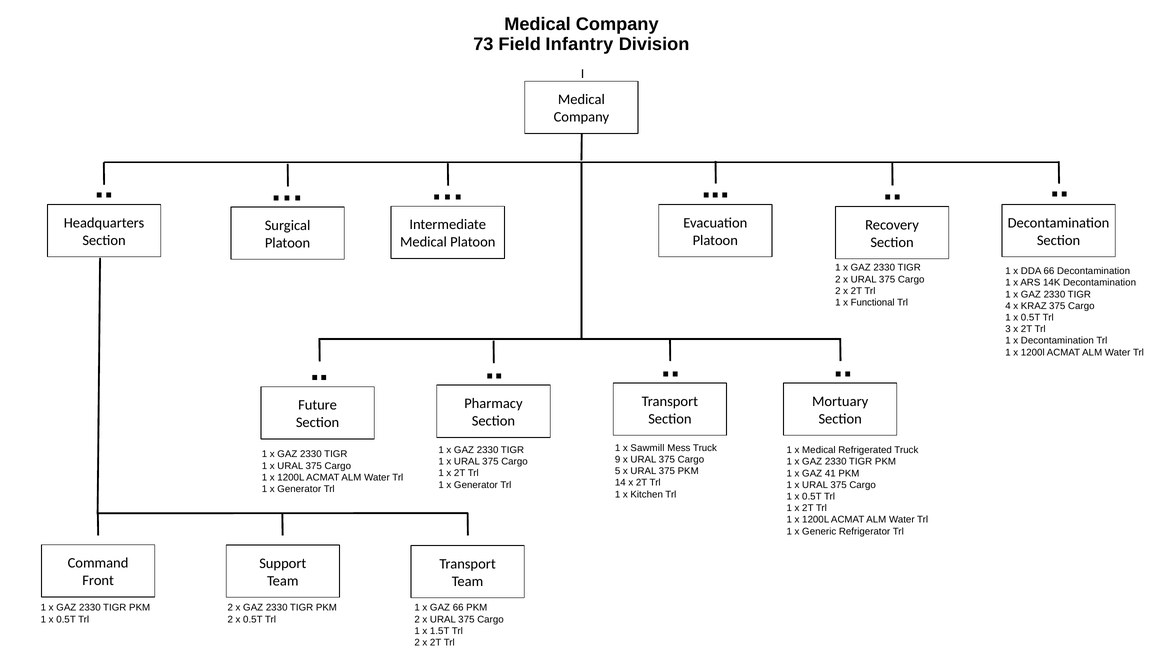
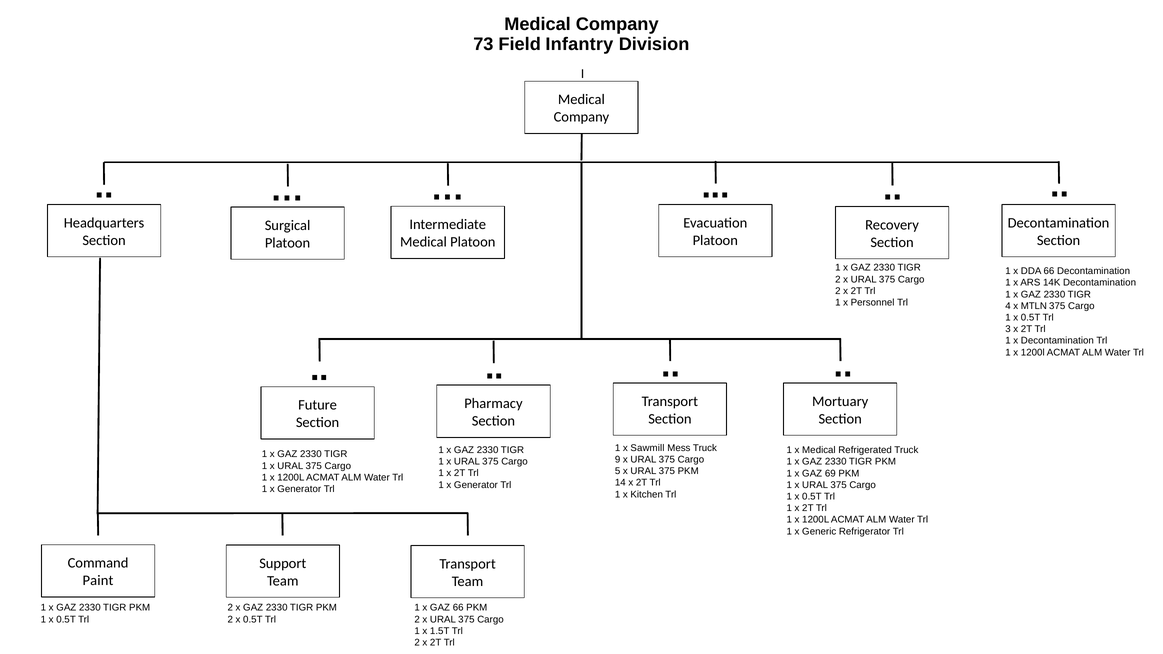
Functional: Functional -> Personnel (873, 303)
KRAZ: KRAZ -> MTLN (1034, 306)
41: 41 -> 69 (830, 473)
Front: Front -> Paint (98, 581)
